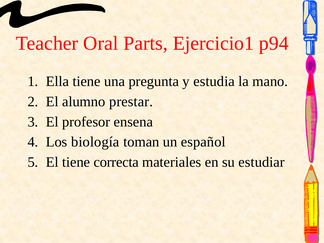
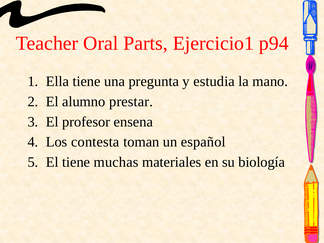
biología: biología -> contesta (95, 142)
correcta: correcta -> muchas (116, 162)
estudiar: estudiar -> biología (262, 162)
